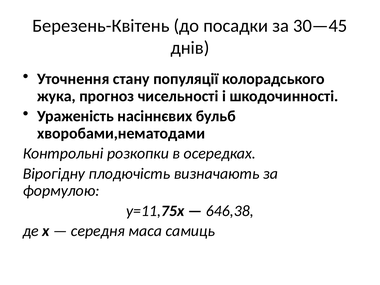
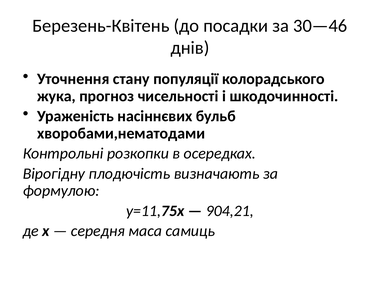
30—45: 30—45 -> 30—46 (320, 26)
646,38: 646,38 -> 904,21 (230, 211)
